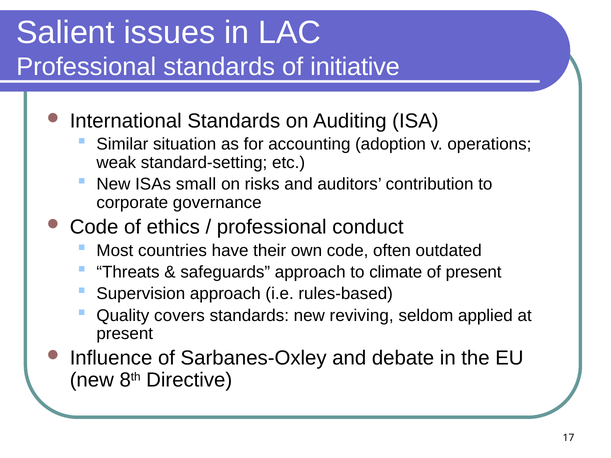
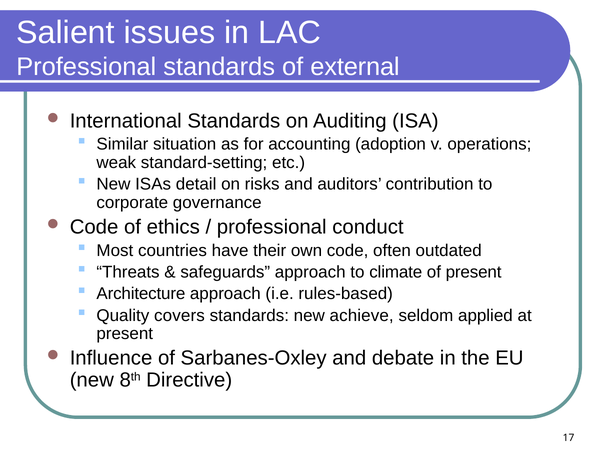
initiative: initiative -> external (355, 67)
small: small -> detail (196, 184)
Supervision: Supervision -> Architecture (141, 294)
reviving: reviving -> achieve (362, 316)
